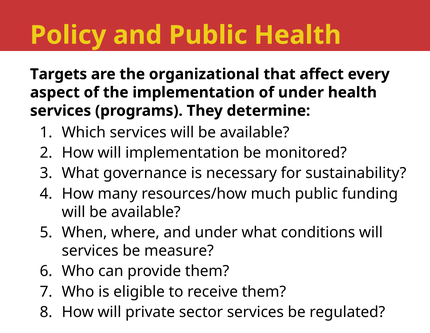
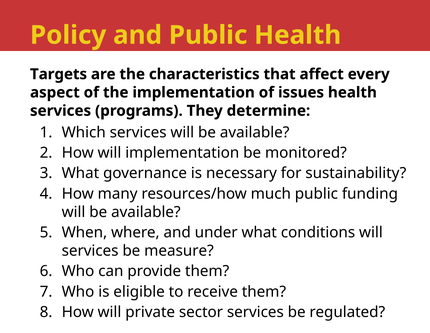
organizational: organizational -> characteristics (204, 74)
of under: under -> issues (301, 92)
